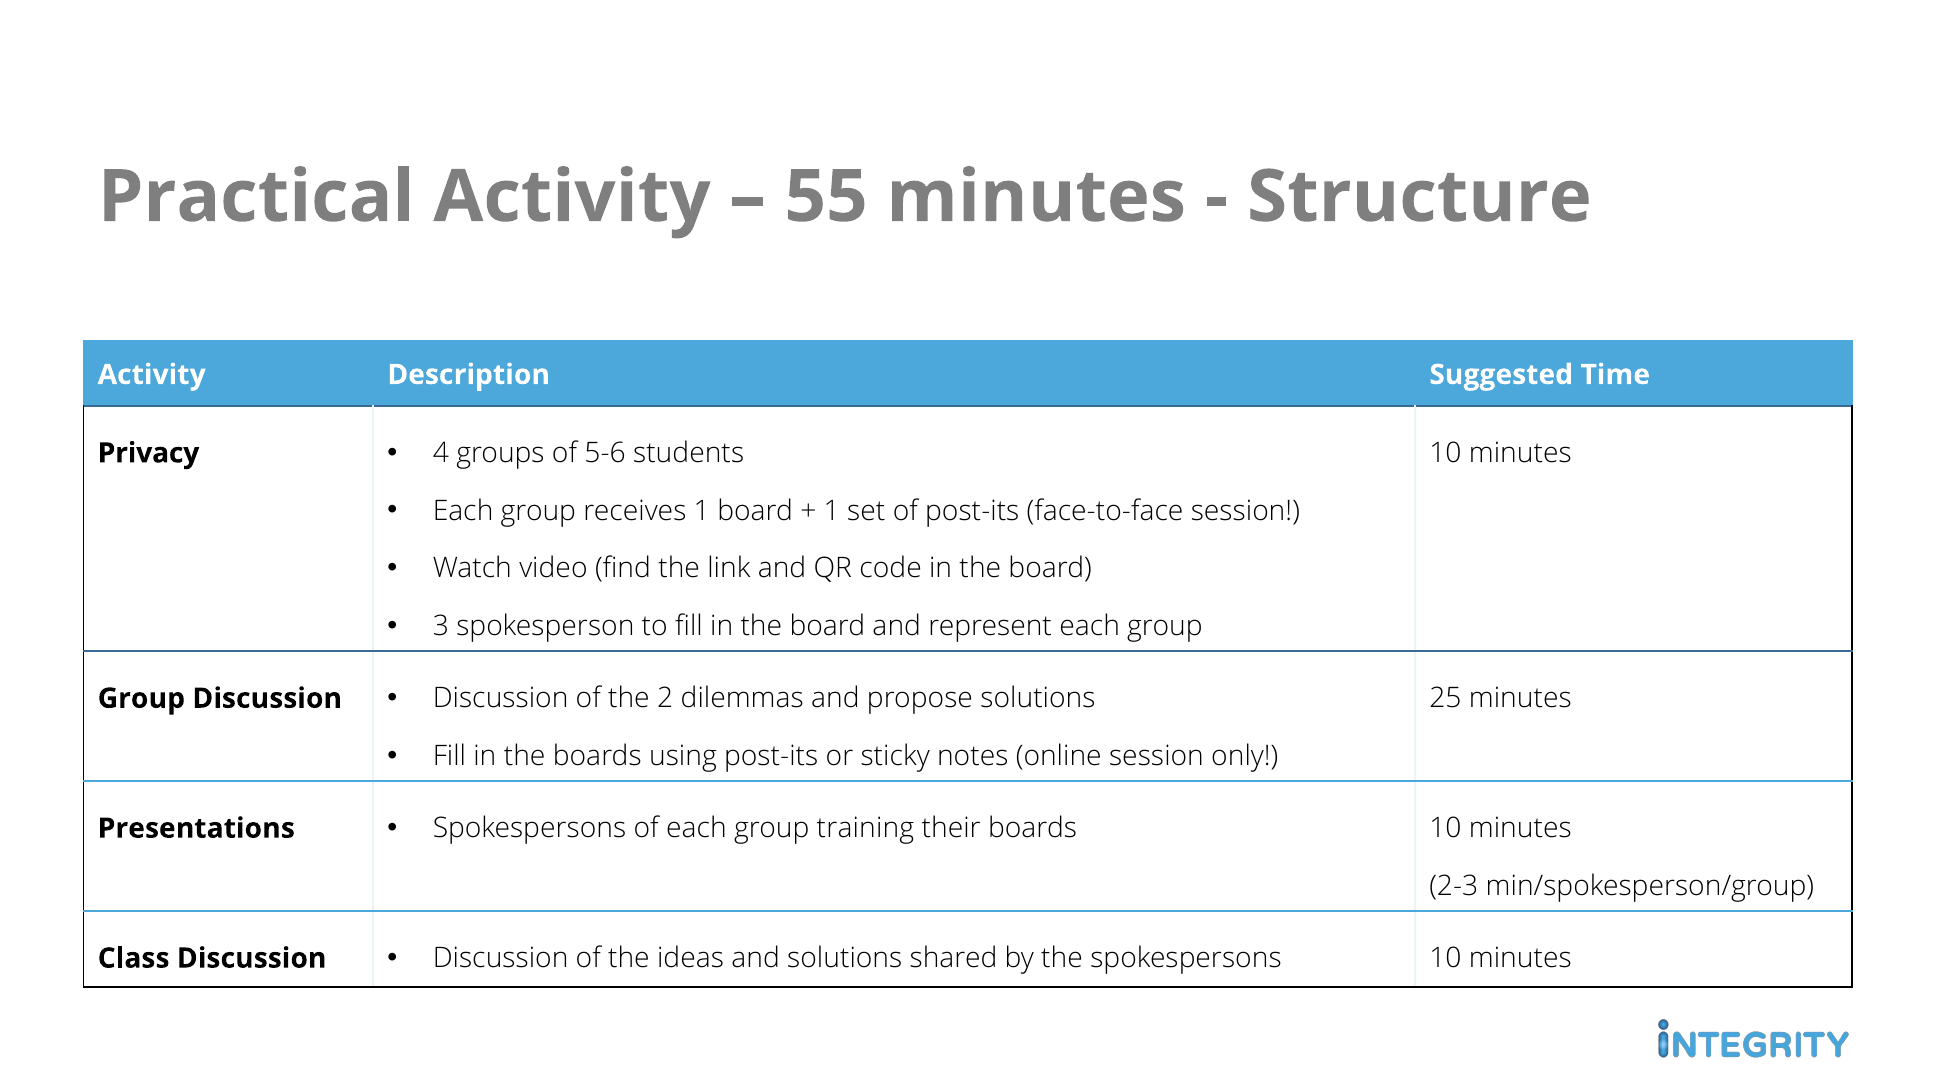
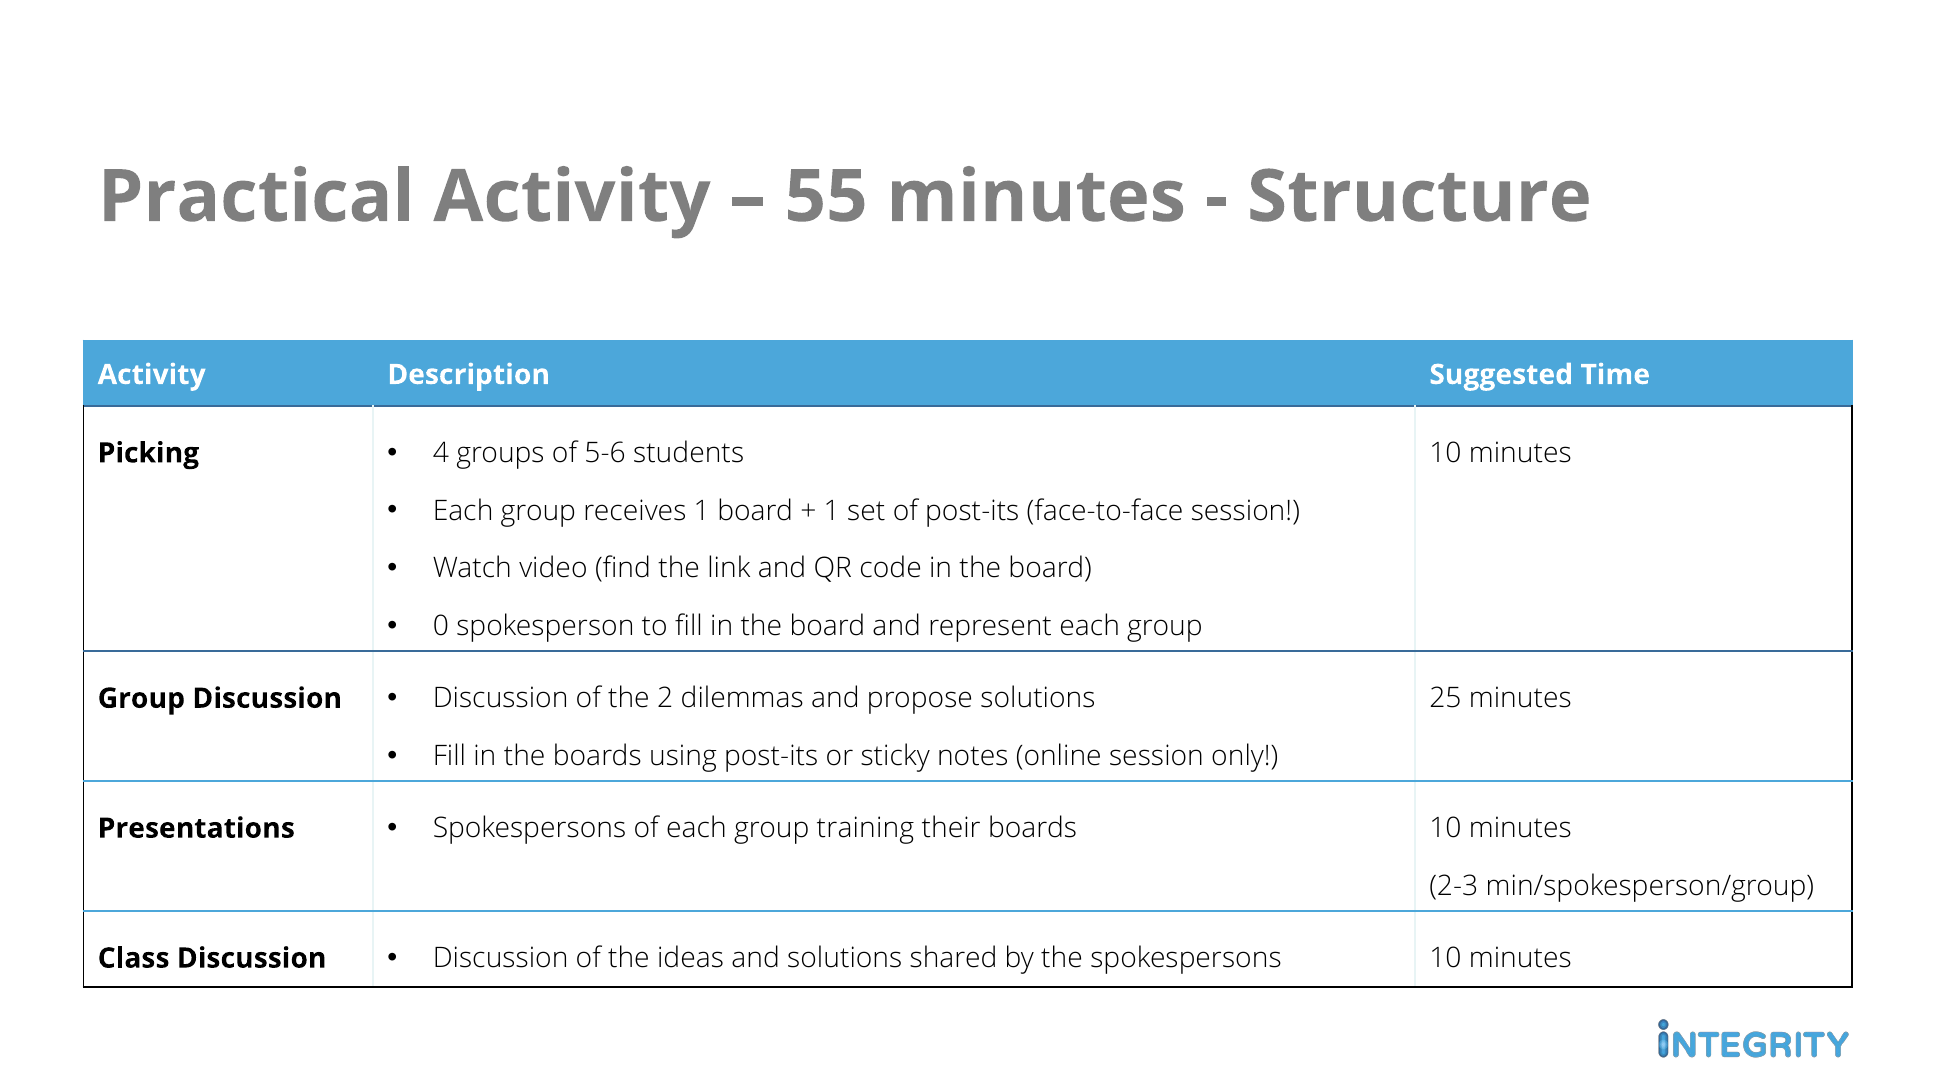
Privacy: Privacy -> Picking (148, 453)
3: 3 -> 0 (441, 626)
